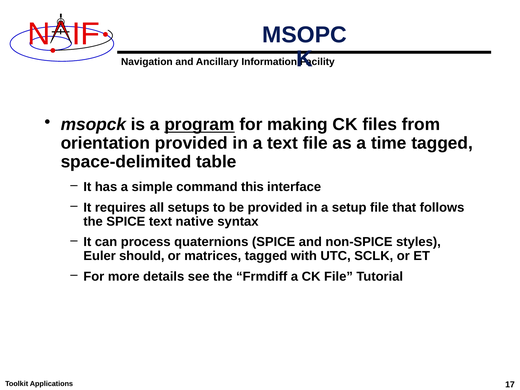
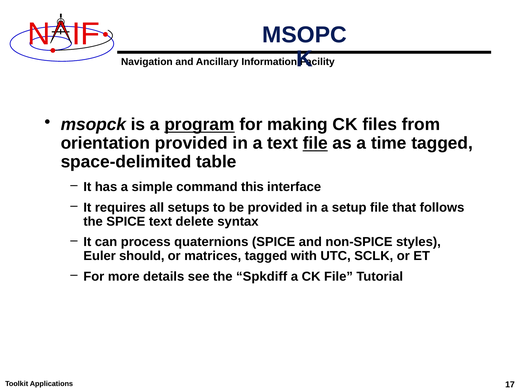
file underline: none -> present (315, 143)
native: native -> delete (195, 222)
Frmdiff: Frmdiff -> Spkdiff (262, 277)
